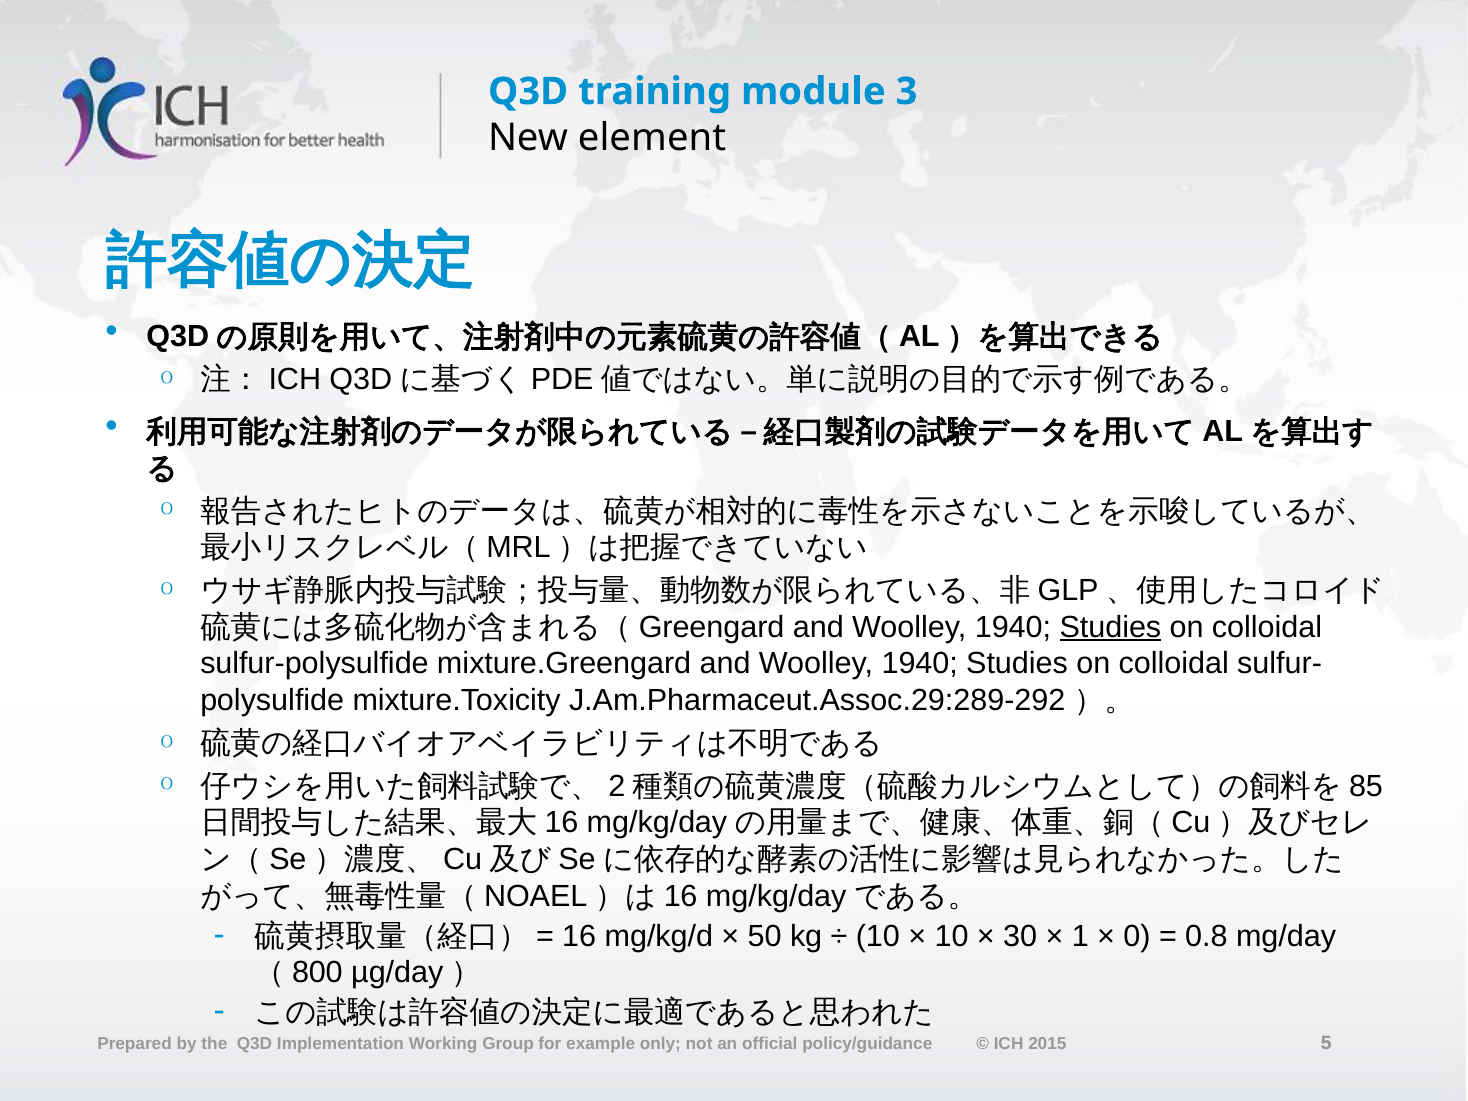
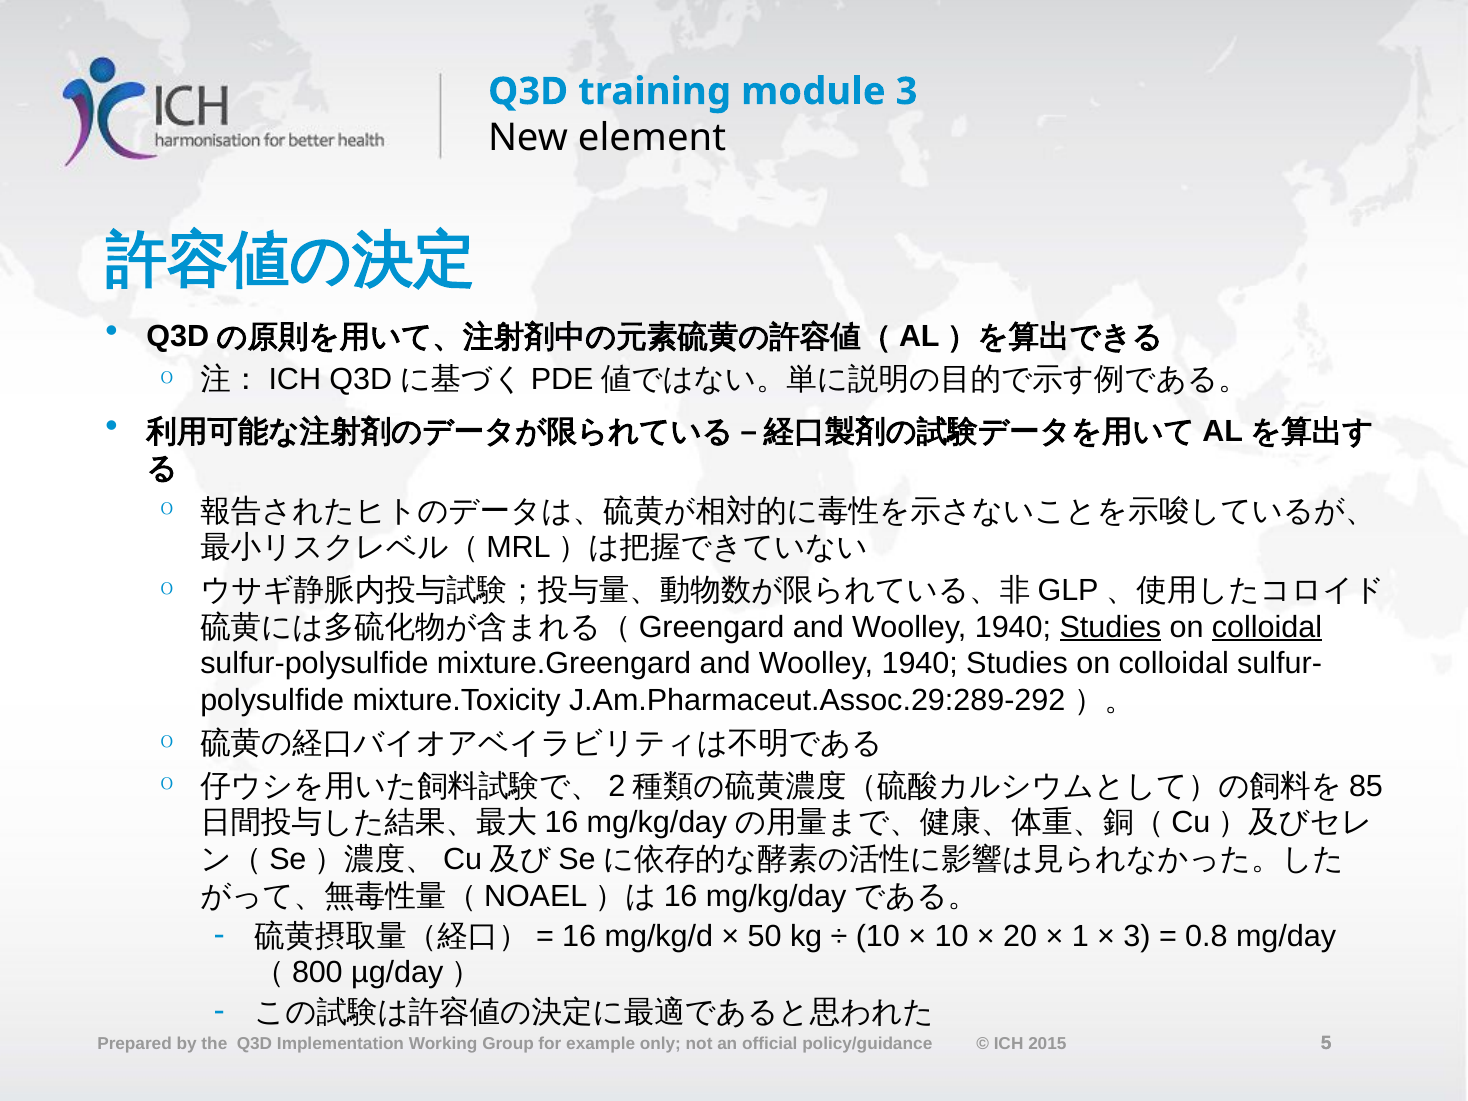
colloidal underline: none -> present (1267, 627)
30: 30 -> 20 (1020, 936)
0: 0 -> 3 (1137, 936)
